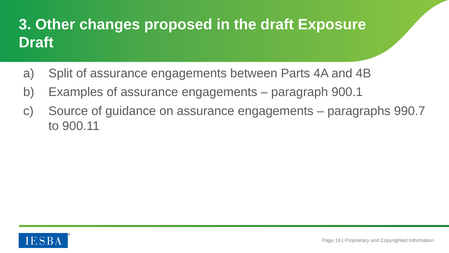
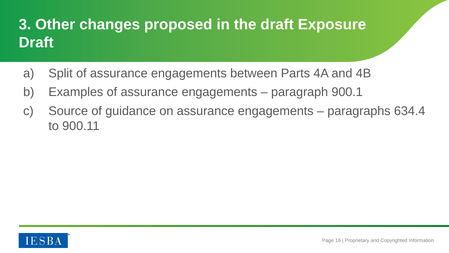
990.7: 990.7 -> 634.4 (410, 111)
